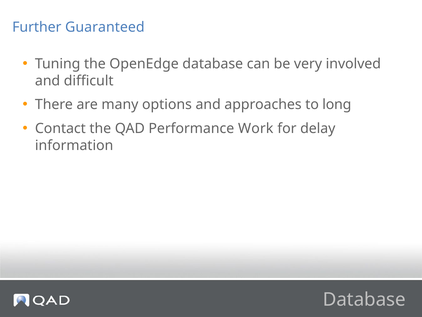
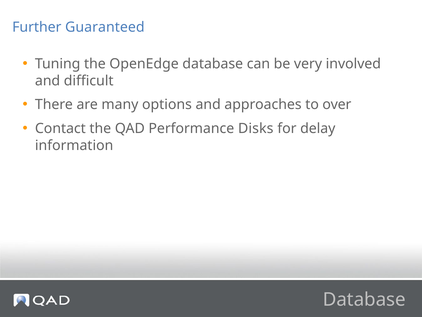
long: long -> over (337, 104)
Work: Work -> Disks (256, 128)
